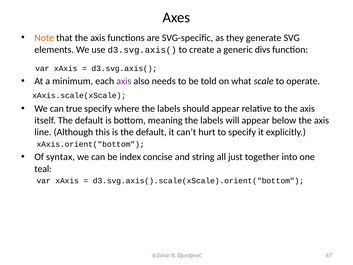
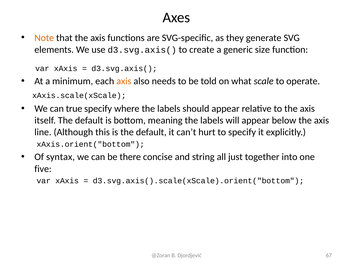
divs: divs -> size (262, 50)
axis colour: purple -> orange (124, 81)
index: index -> there (130, 157)
teal: teal -> five (43, 169)
